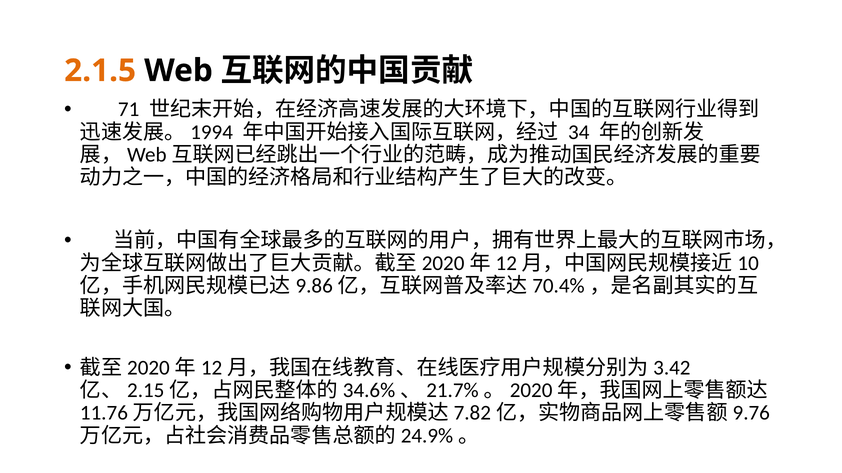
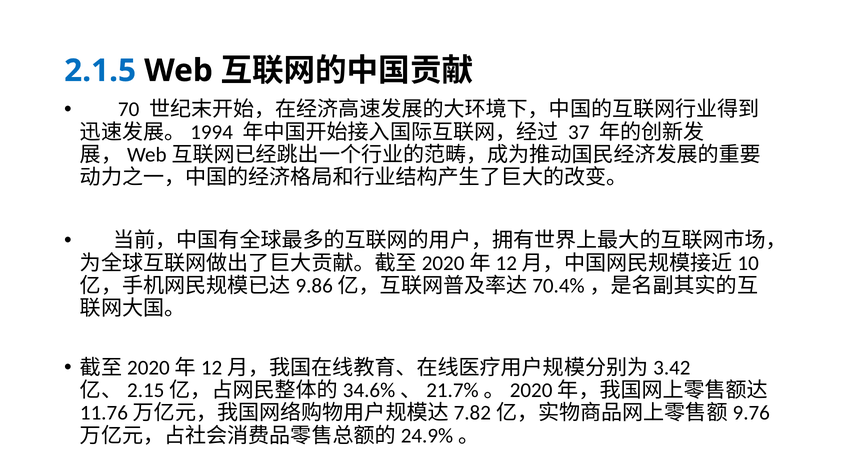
2.1.5 colour: orange -> blue (100, 71)
71: 71 -> 70 (129, 110)
34: 34 -> 37 (579, 132)
